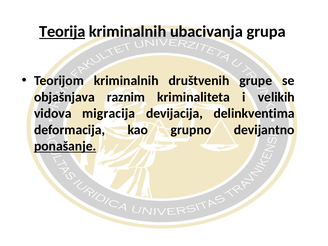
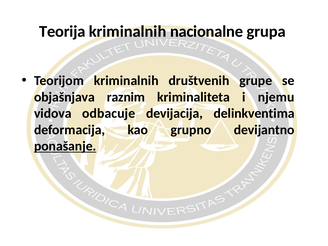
Teorija underline: present -> none (62, 31)
ubacivanja: ubacivanja -> nacionalne (207, 31)
velikih: velikih -> njemu (276, 97)
migracija: migracija -> odbacuje (109, 113)
